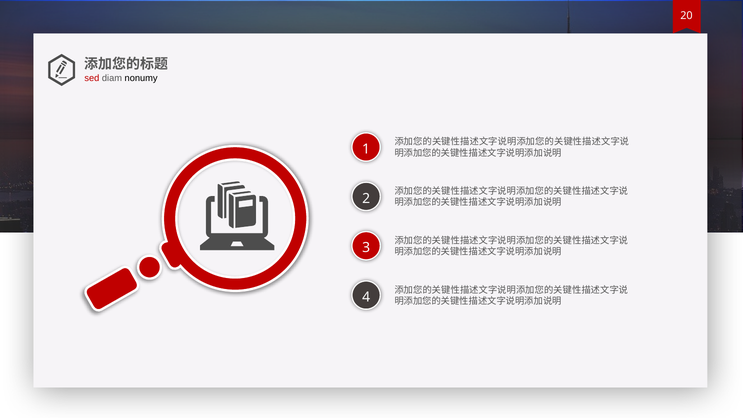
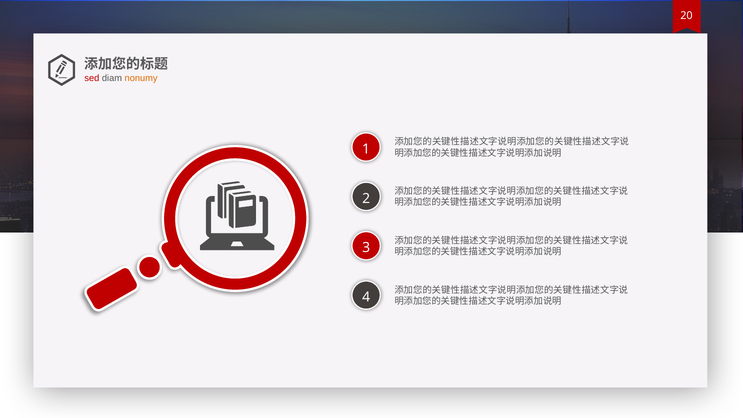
nonumy colour: black -> orange (141, 78)
